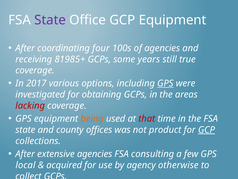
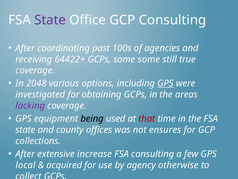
GCP Equipment: Equipment -> Consulting (172, 20)
four: four -> past (101, 48)
81985+: 81985+ -> 64422+ (70, 59)
some years: years -> some (149, 59)
2017: 2017 -> 2048 (36, 83)
lacking colour: red -> purple (30, 105)
being colour: orange -> black (92, 118)
product: product -> ensures (165, 129)
GCP underline: present -> none (206, 129)
extensive agencies: agencies -> increase (95, 154)
